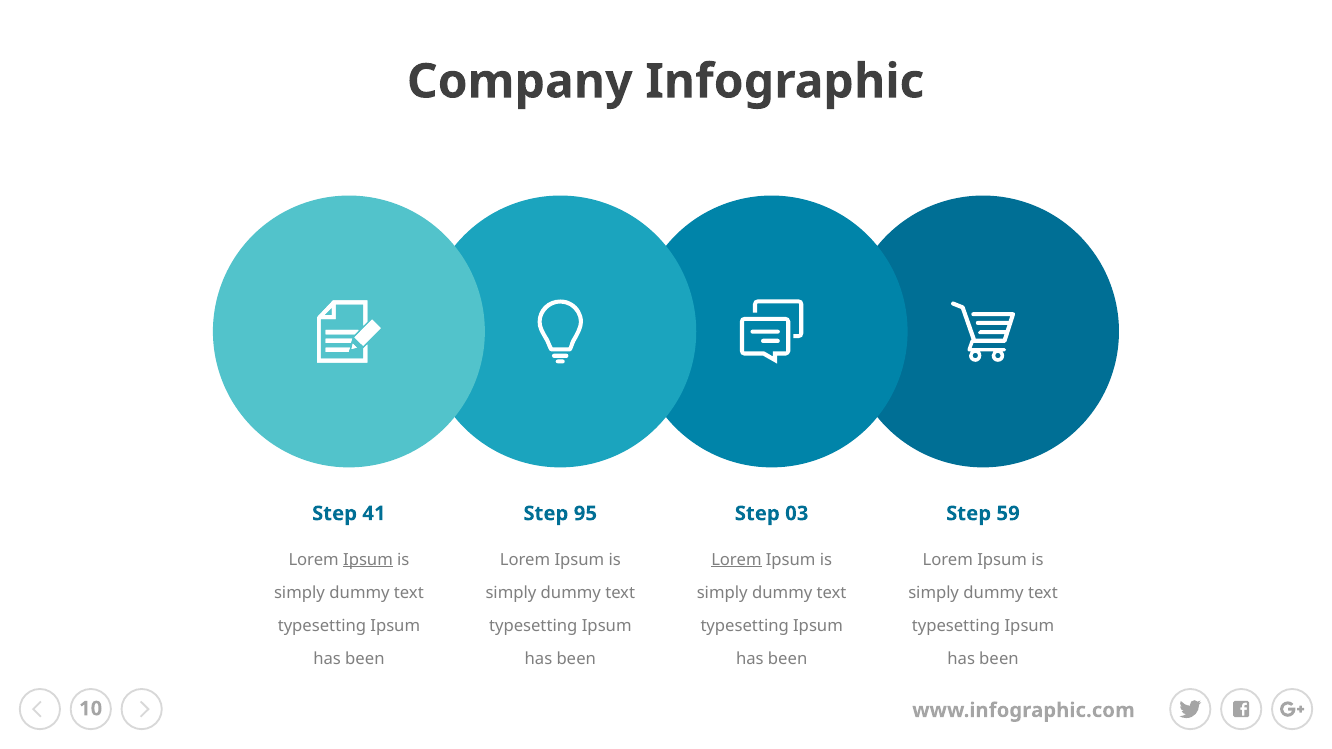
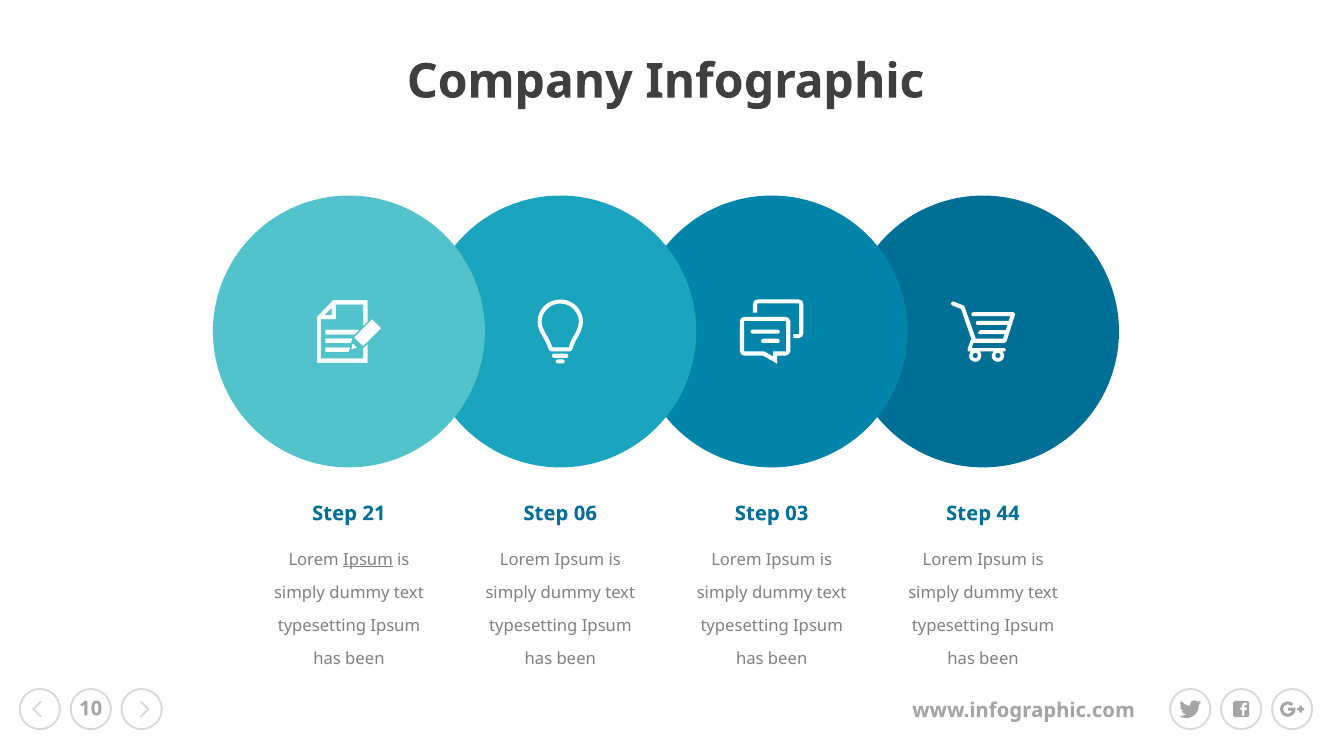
41: 41 -> 21 (374, 514)
95: 95 -> 06 (585, 514)
59: 59 -> 44 (1008, 514)
Lorem underline: present -> none (736, 560)
